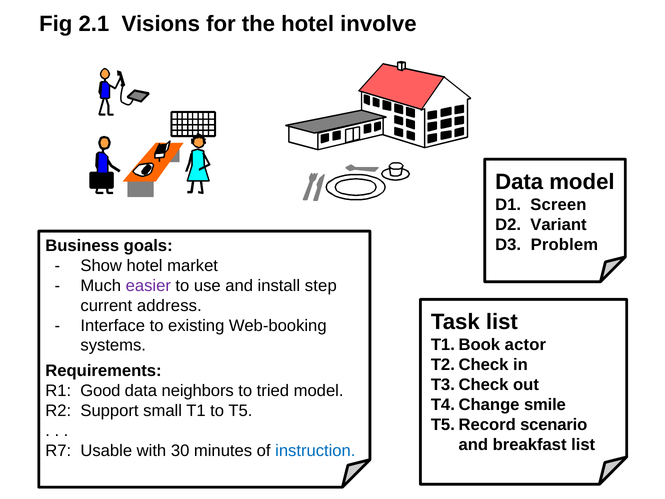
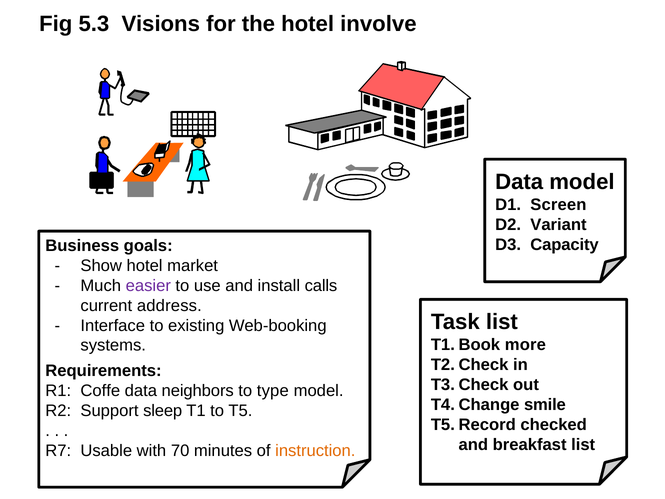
2.1: 2.1 -> 5.3 (94, 24)
Problem: Problem -> Capacity (565, 245)
step: step -> calls (321, 285)
actor: actor -> more (525, 345)
Good: Good -> Coffe (100, 391)
tried: tried -> type (273, 391)
small: small -> sleep (163, 411)
scenario: scenario -> checked (554, 425)
30: 30 -> 70 (180, 451)
instruction colour: blue -> orange (315, 451)
